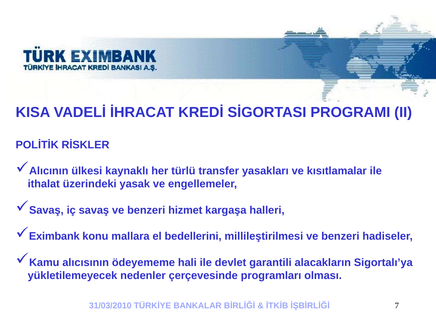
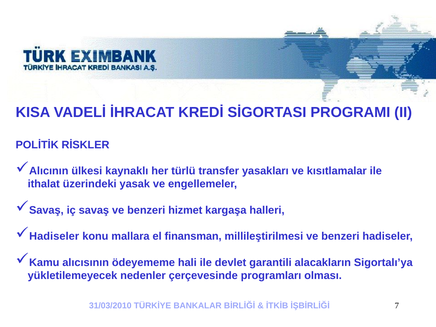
Eximbank: Eximbank -> Hadiseler (54, 236)
bedellerini: bedellerini -> finansman (193, 236)
